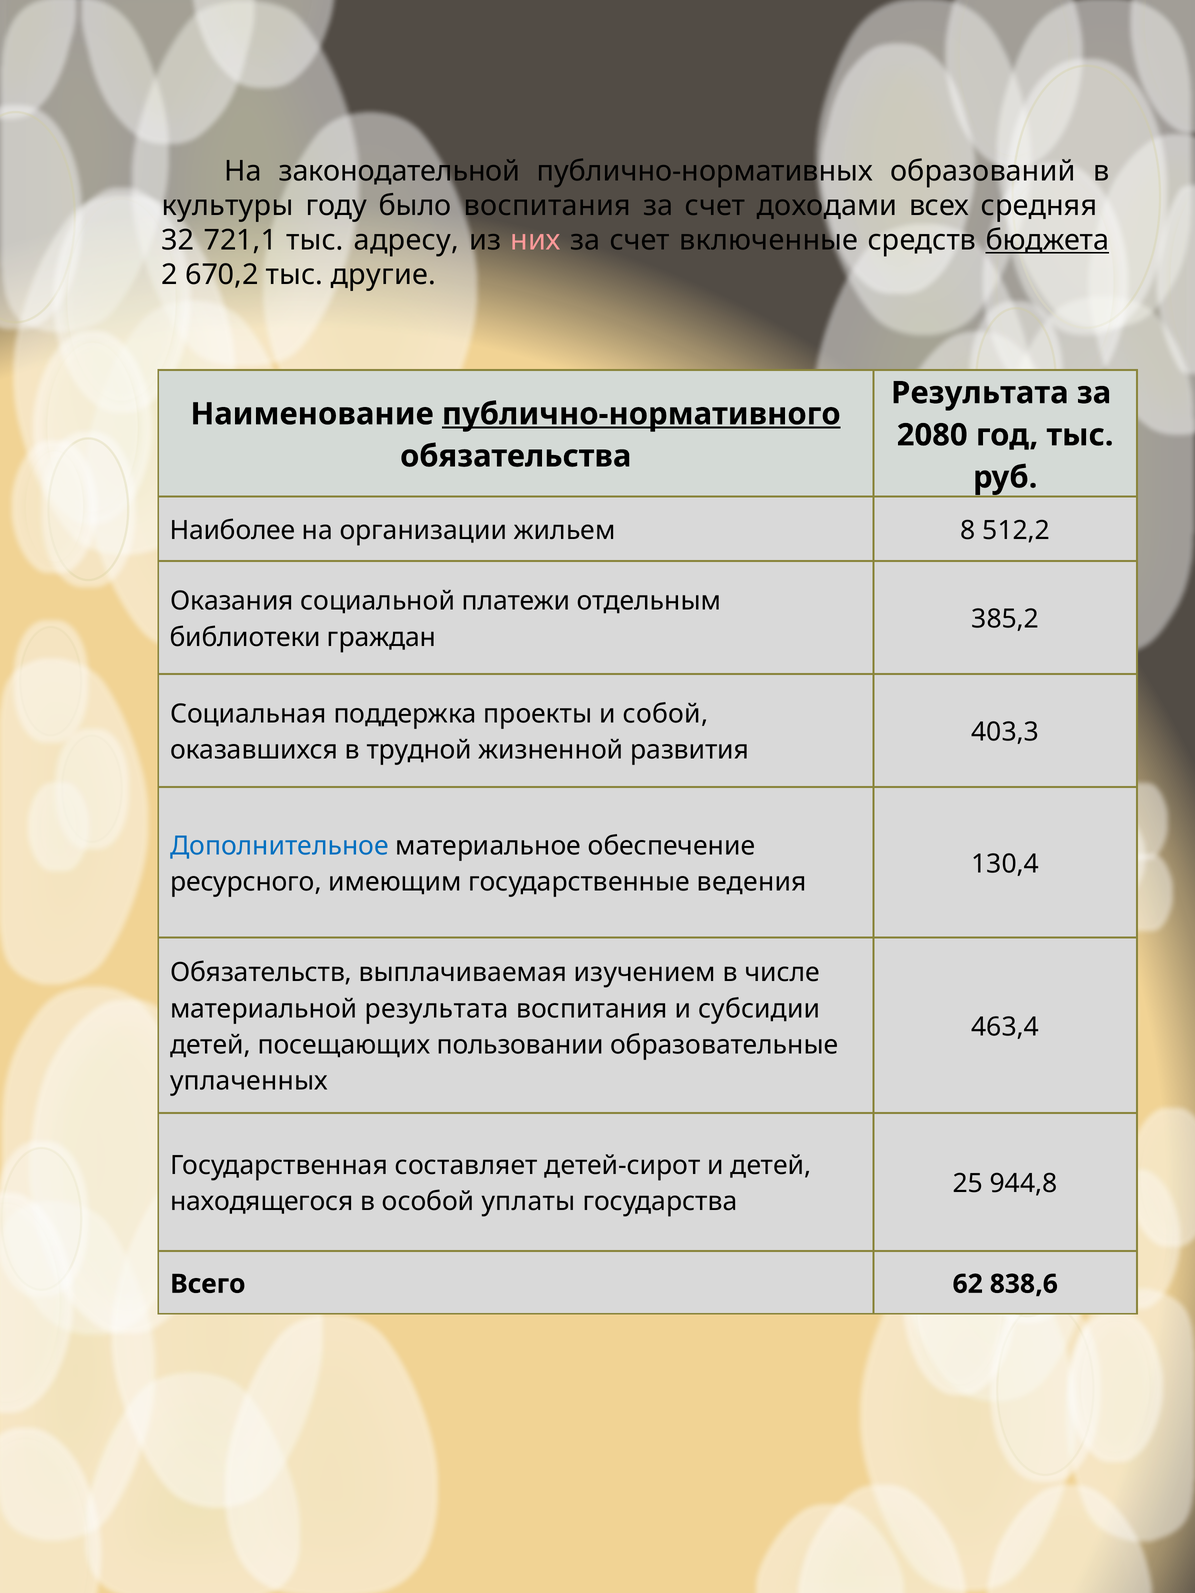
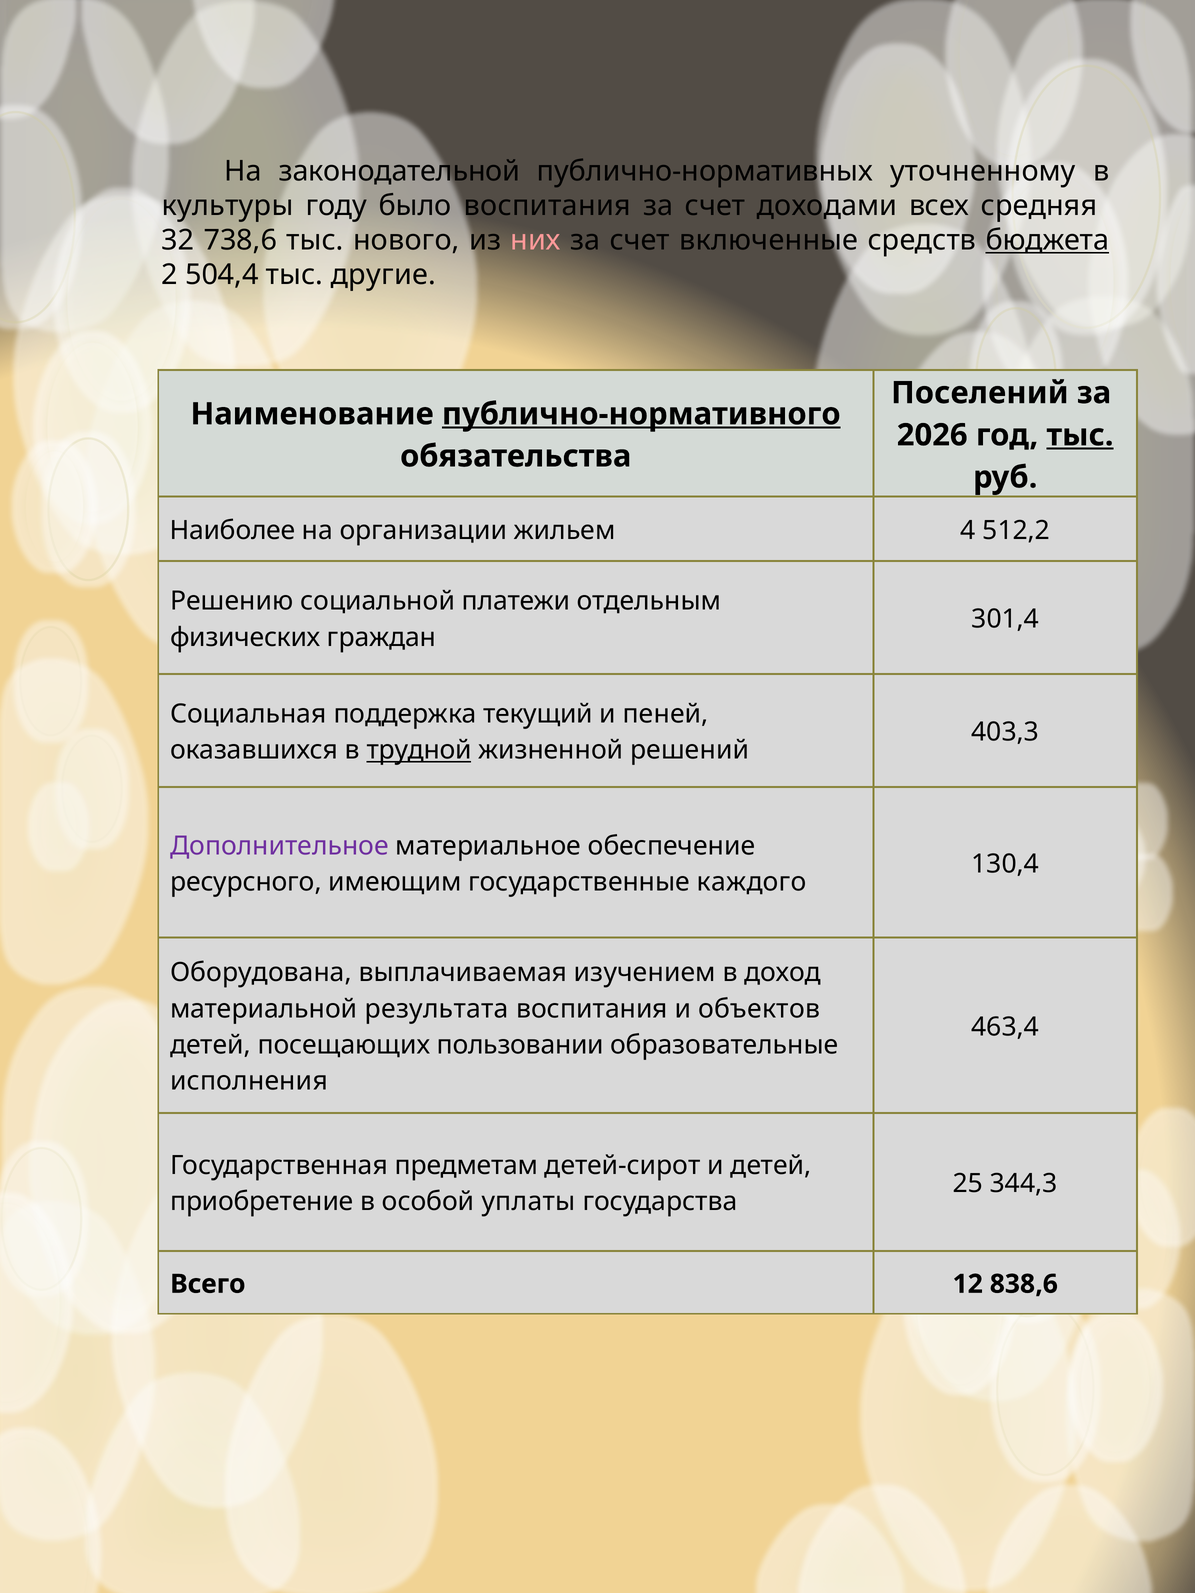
образований: образований -> уточненному (983, 171)
721,1: 721,1 -> 738,6 (240, 240)
адресу: адресу -> нового (406, 240)
670,2: 670,2 -> 504,4 (222, 275)
Результата: Результата -> Поселений (980, 393)
2080: 2080 -> 2026 (932, 435)
тыс underline: none -> present (1080, 435)
8: 8 -> 4 (968, 531)
Оказания: Оказания -> Решению (232, 601)
385,2: 385,2 -> 301,4 (1005, 619)
библиотеки: библиотеки -> физических (245, 637)
проекты: проекты -> текущий (538, 714)
собой: собой -> пеней (666, 714)
трудной underline: none -> present (419, 750)
развития: развития -> решений (690, 750)
Дополнительное colour: blue -> purple (279, 846)
ведения: ведения -> каждого (752, 882)
Обязательств: Обязательств -> Оборудована (261, 973)
числе: числе -> доход (783, 973)
субсидии: субсидии -> объектов (759, 1009)
уплаченных: уплаченных -> исполнения (249, 1081)
составляет: составляет -> предметам (467, 1166)
944,8: 944,8 -> 344,3 (1024, 1184)
находящегося: находящегося -> приобретение (262, 1202)
62: 62 -> 12 (968, 1284)
